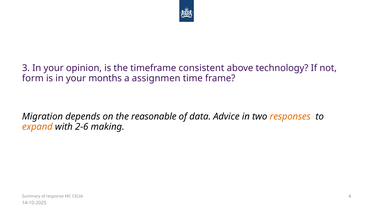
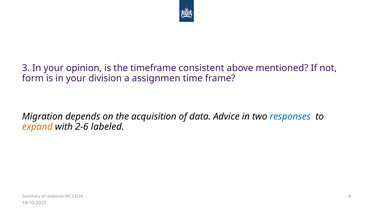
technology: technology -> mentioned (282, 68)
months: months -> division (105, 78)
reasonable: reasonable -> acquisition (154, 117)
responses colour: orange -> blue (290, 117)
making: making -> labeled (108, 127)
